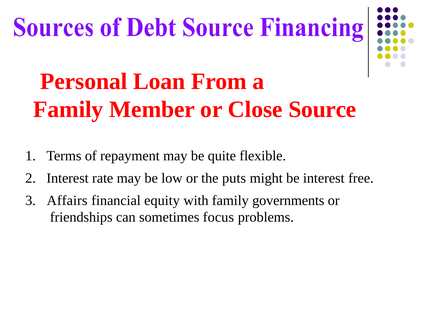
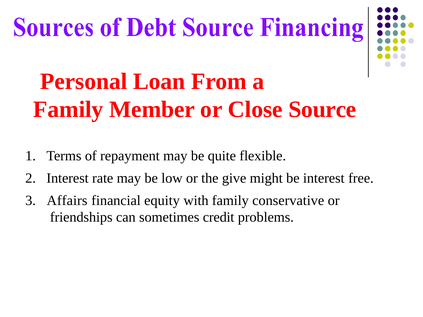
puts: puts -> give (234, 178)
governments: governments -> conservative (288, 201)
focus: focus -> credit (219, 217)
